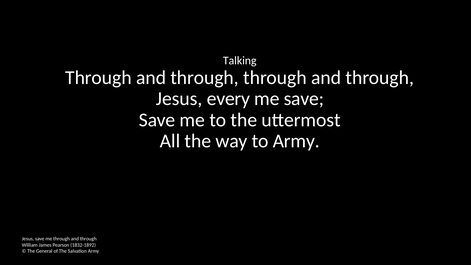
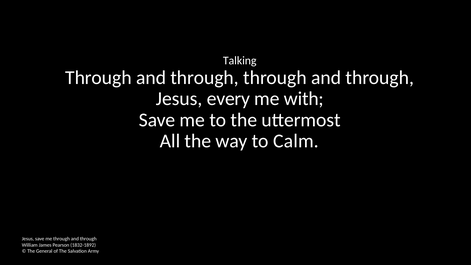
me save: save -> with (304, 99)
to Army: Army -> Calm (296, 141)
